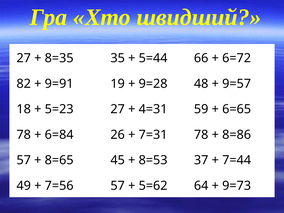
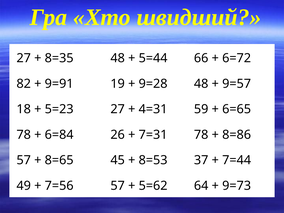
8=35 35: 35 -> 48 (118, 58)
